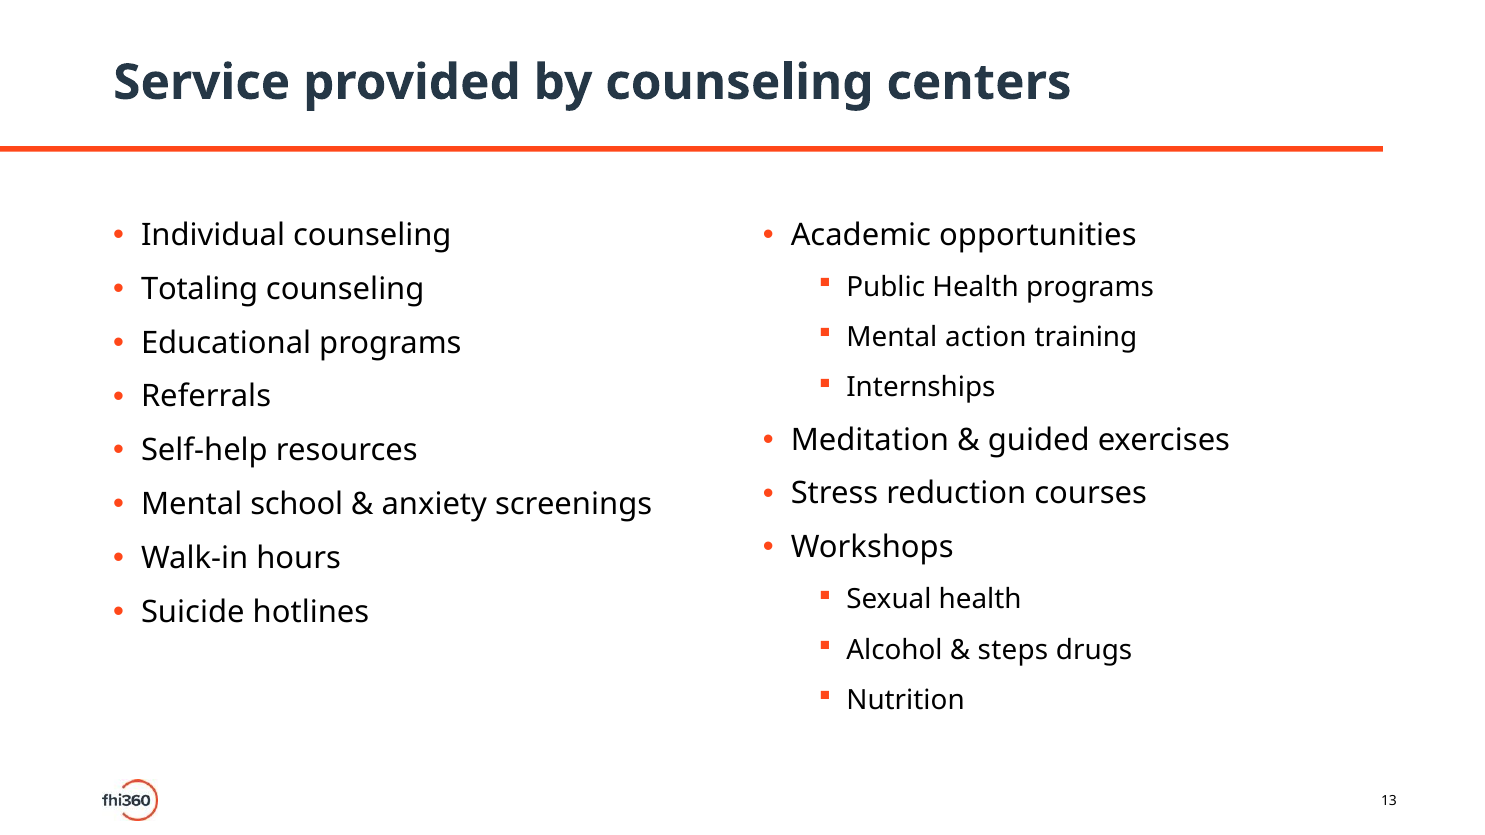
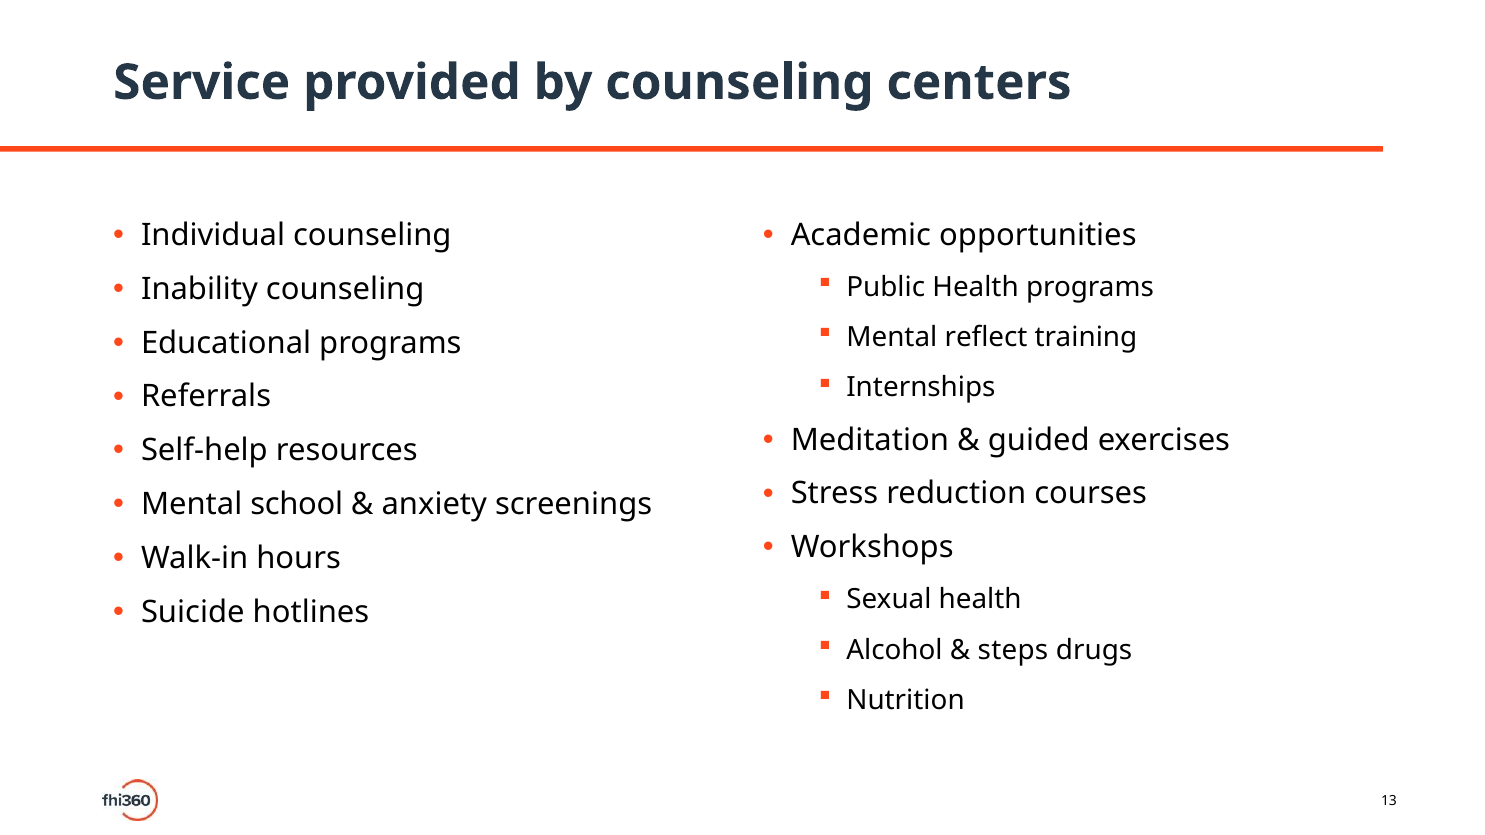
Totaling: Totaling -> Inability (199, 289)
action: action -> reflect (986, 338)
